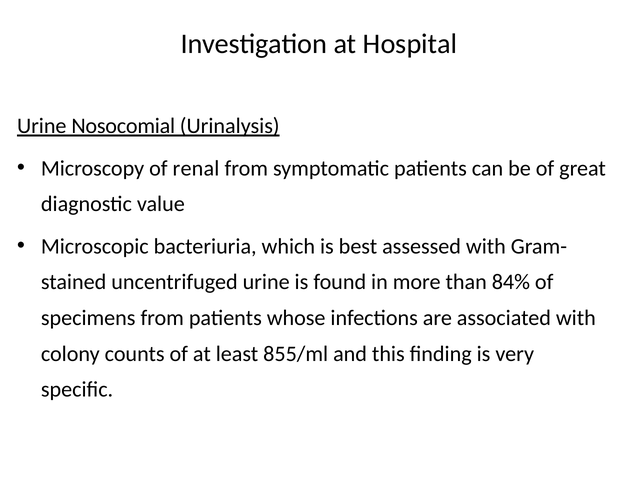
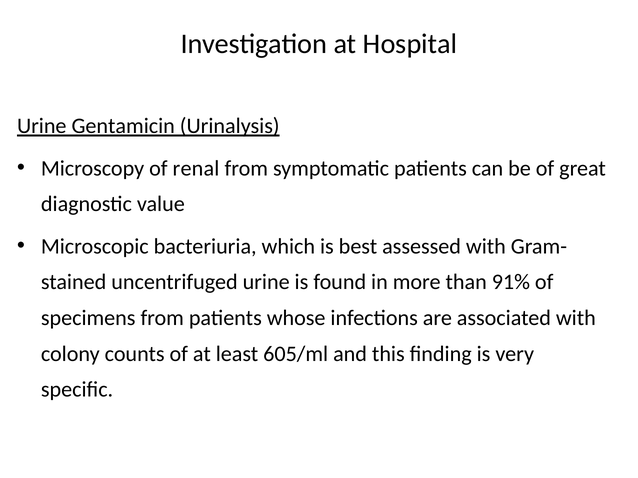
Nosocomial: Nosocomial -> Gentamicin (123, 126)
84%: 84% -> 91% (511, 282)
855/ml: 855/ml -> 605/ml (296, 354)
